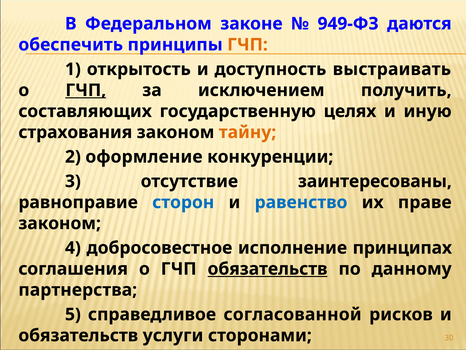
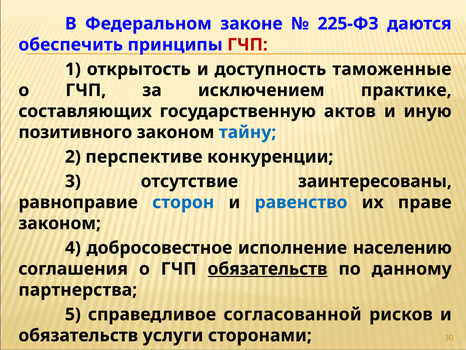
949-ФЗ: 949-ФЗ -> 225-ФЗ (348, 24)
ГЧП colour: orange -> red (247, 45)
выстраивать: выстраивать -> таможенные (392, 69)
ГЧП underline: present -> none (86, 90)
получить: получить -> практике (406, 90)
целях: целях -> актов (350, 111)
страхования: страхования -> позитивного (75, 132)
тайну colour: orange -> blue (248, 132)
оформление: оформление -> перспективе (144, 157)
принципах: принципах -> населению (402, 248)
